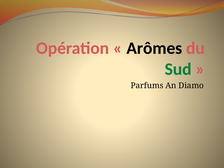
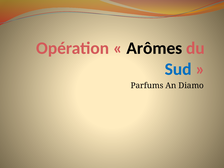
Sud colour: green -> blue (178, 69)
